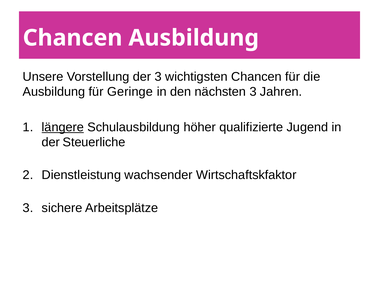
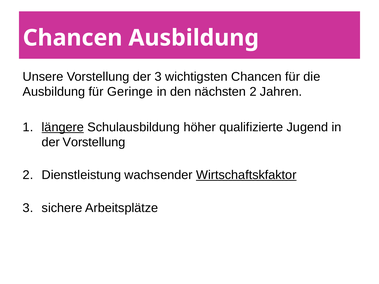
nächsten 3: 3 -> 2 (253, 92)
der Steuerliche: Steuerliche -> Vorstellung (94, 142)
Wirtschaftskfaktor underline: none -> present (246, 175)
